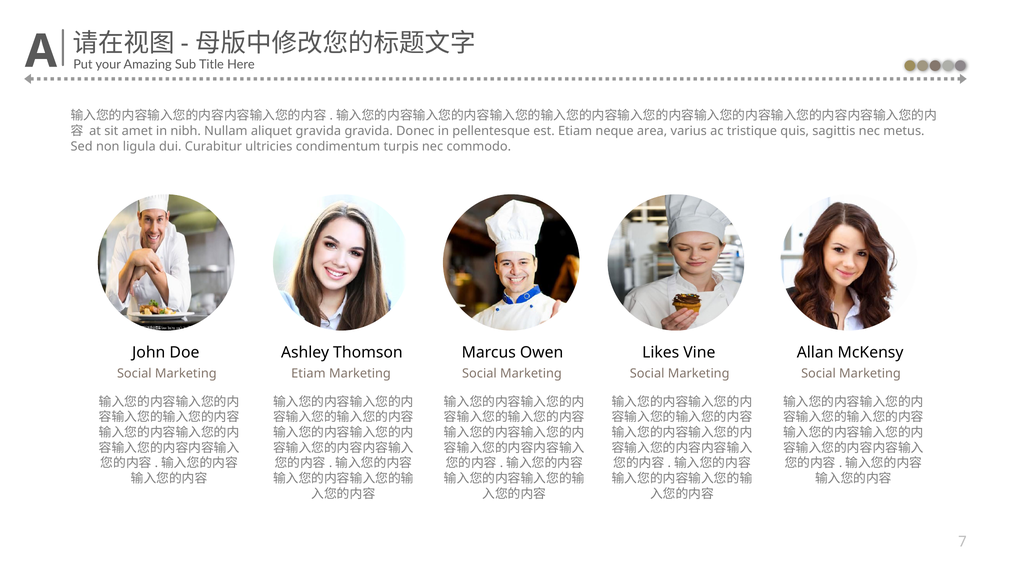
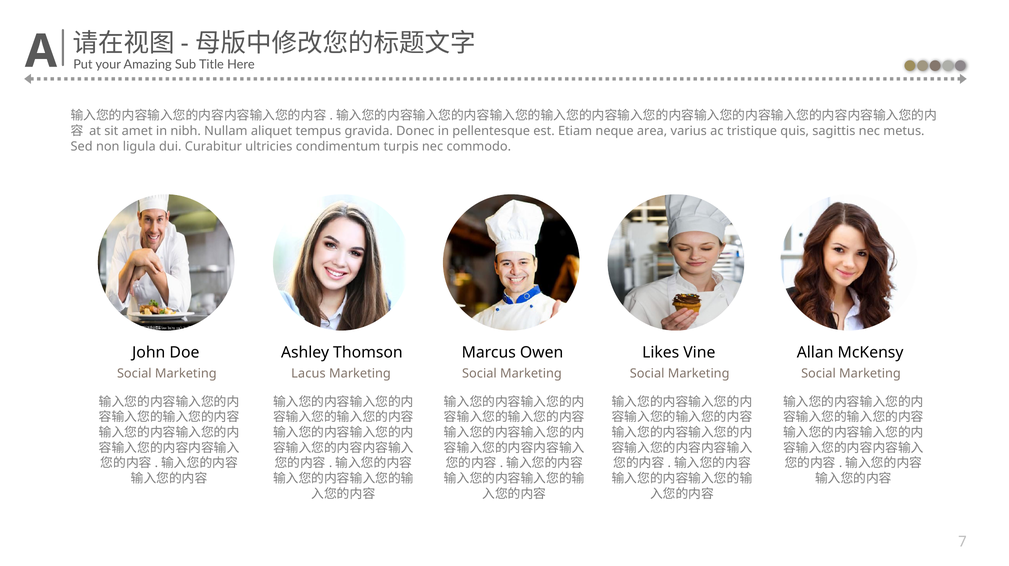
aliquet gravida: gravida -> tempus (318, 131)
Etiam: Etiam -> Lacus (308, 374)
